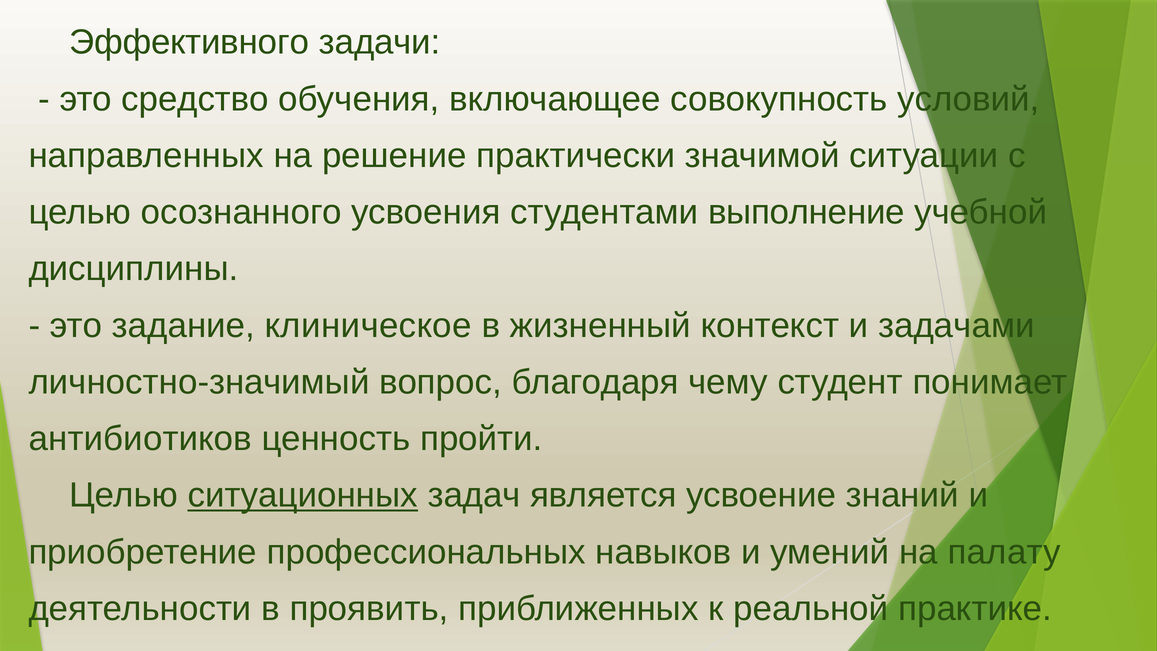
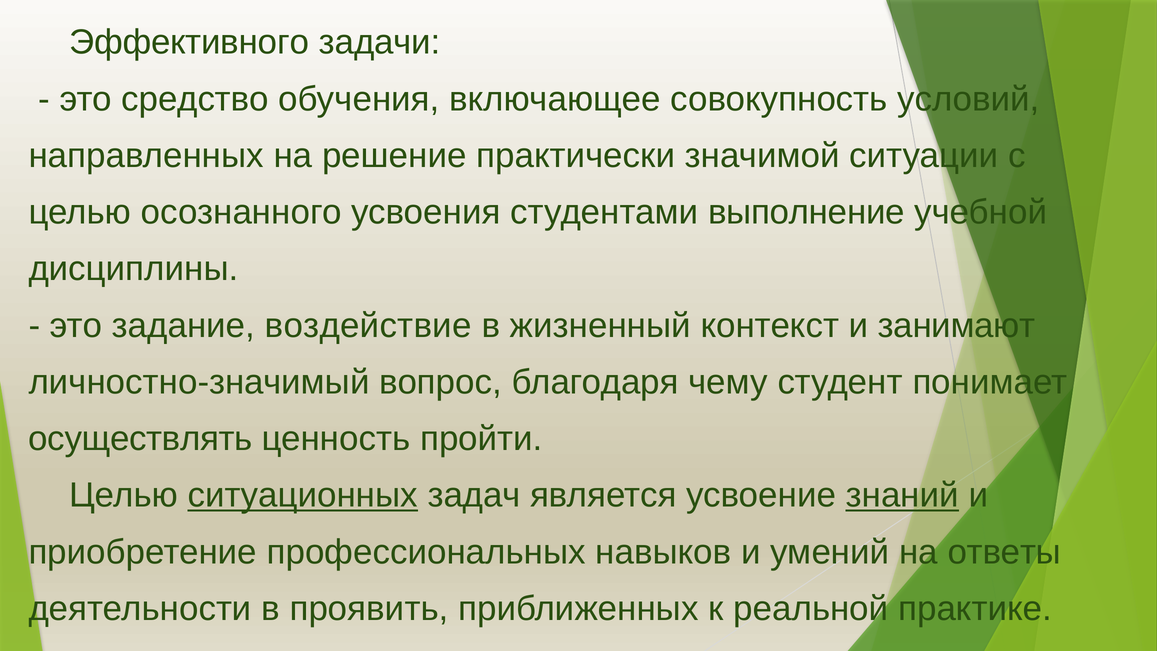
клиническое: клиническое -> воздействие (368, 325)
задачами: задачами -> занимают (956, 325)
антибиотиков: антибиотиков -> осуществлять (140, 439)
знаний underline: none -> present (902, 495)
палату: палату -> ответы (1004, 552)
